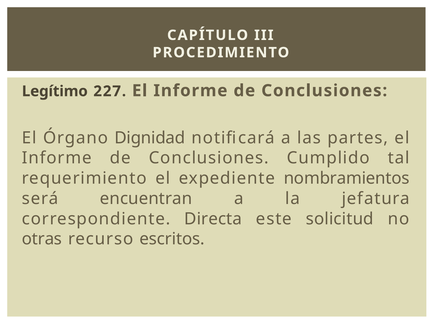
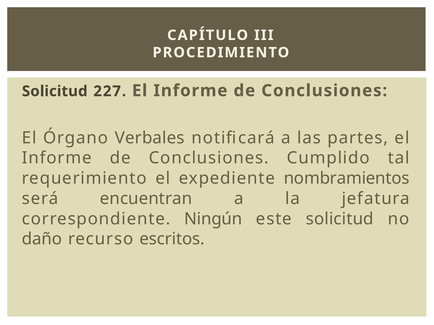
Legítimo: Legítimo -> Solicitud (55, 91)
Dignidad: Dignidad -> Verbales (150, 138)
Directa: Directa -> Ningún (213, 219)
otras: otras -> daño (42, 239)
